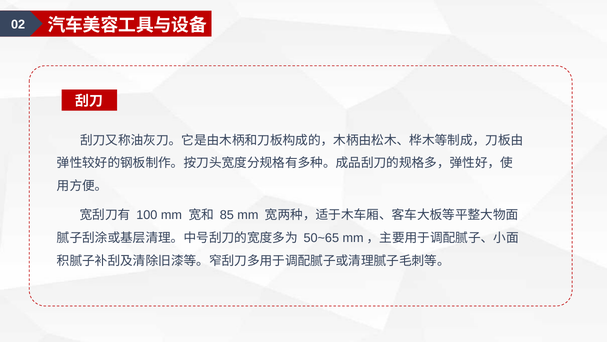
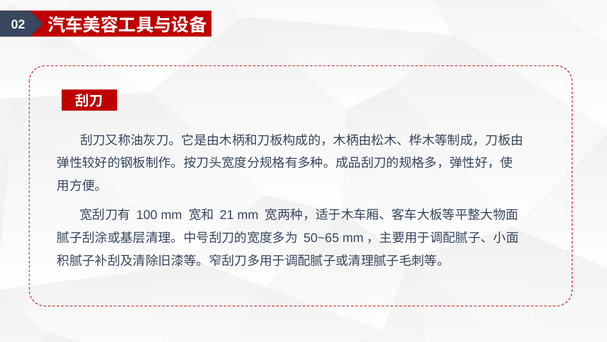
85: 85 -> 21 (227, 215)
